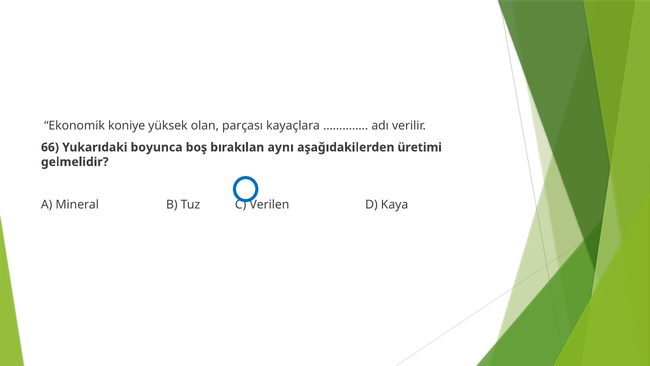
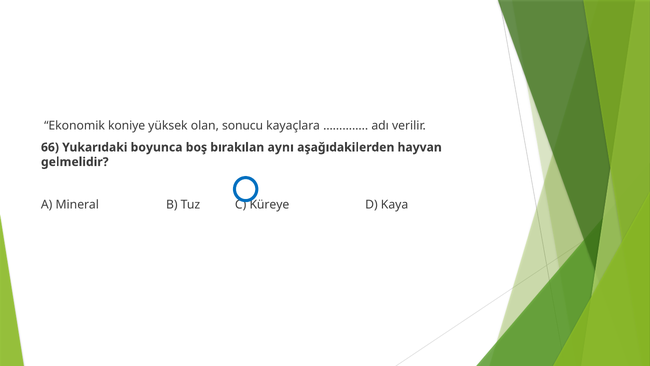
parçası: parçası -> sonucu (243, 126)
üretimi: üretimi -> hayvan (420, 147)
Verilen: Verilen -> Küreye (269, 205)
